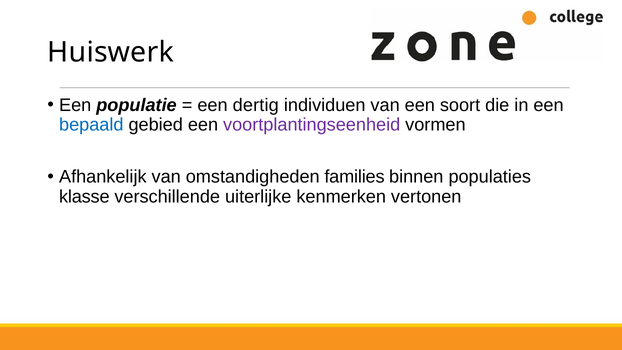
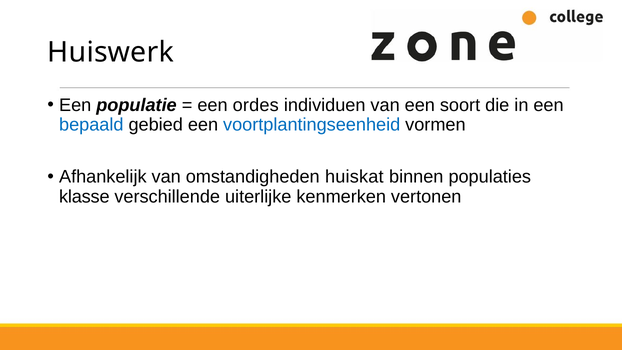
dertig: dertig -> ordes (256, 105)
voortplantingseenheid colour: purple -> blue (312, 125)
families: families -> huiskat (354, 177)
